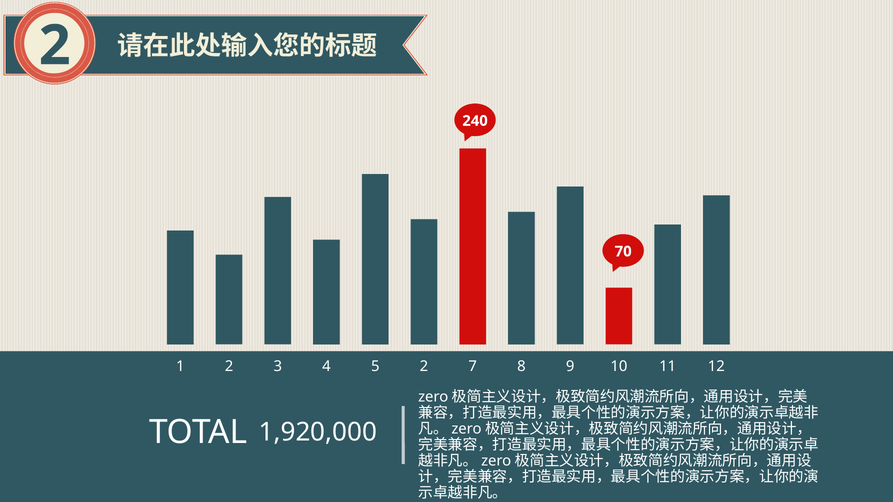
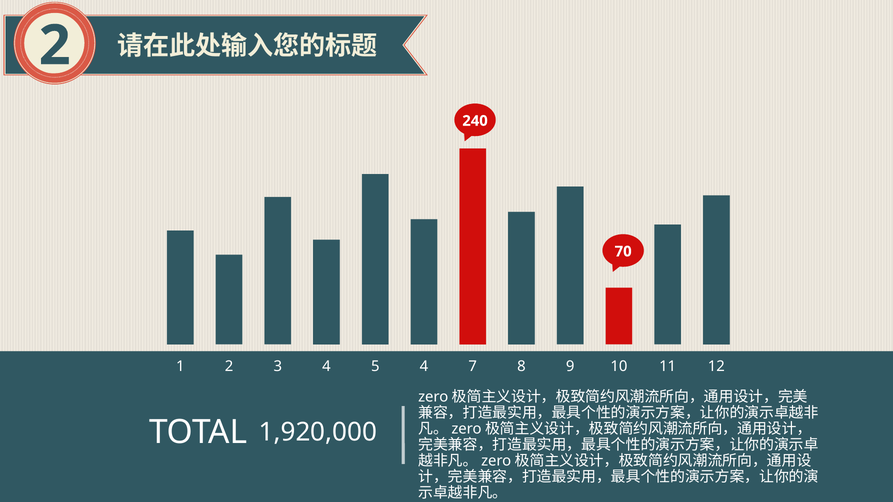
5 2: 2 -> 4 (424, 366)
